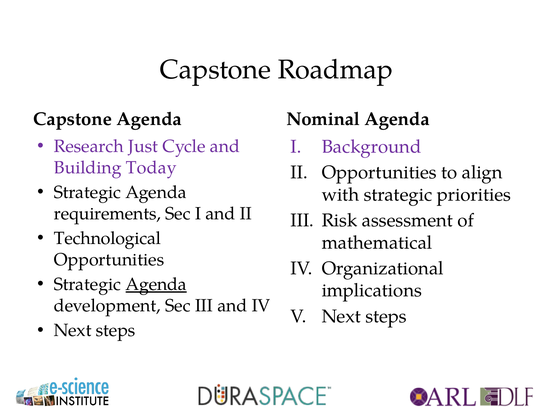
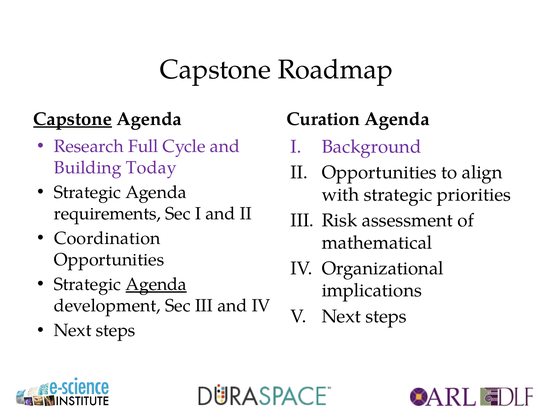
Capstone underline: none -> present (73, 119)
Nominal: Nominal -> Curation (323, 119)
Just: Just -> Full (143, 146)
Technological: Technological -> Coordination (107, 238)
